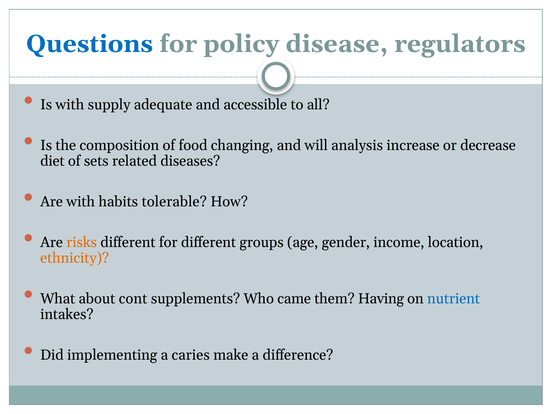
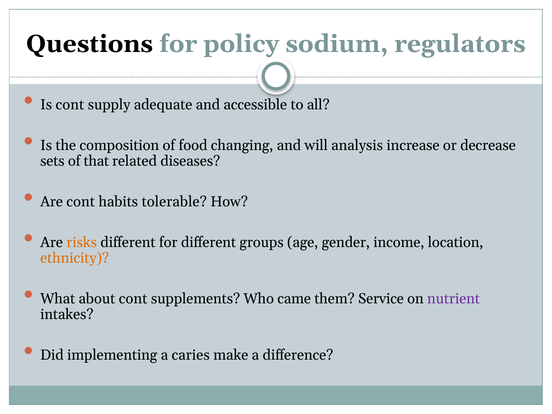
Questions colour: blue -> black (89, 44)
disease: disease -> sodium (337, 44)
Is with: with -> cont (70, 105)
diet: diet -> sets (52, 161)
sets: sets -> that (96, 161)
Are with: with -> cont (81, 202)
Having: Having -> Service (381, 299)
nutrient colour: blue -> purple (453, 299)
